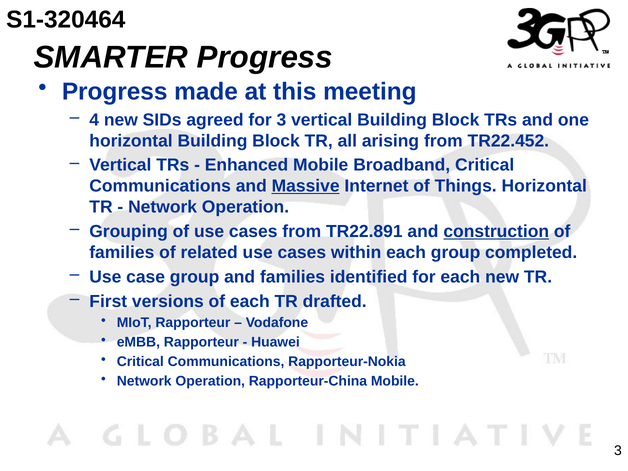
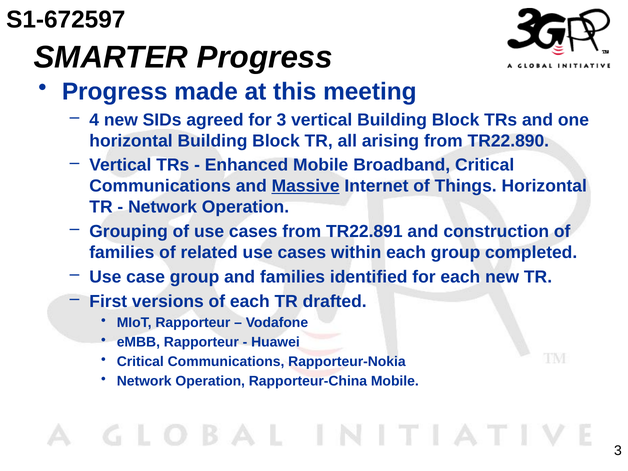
S1-320464: S1-320464 -> S1-672597 (66, 19)
TR22.452: TR22.452 -> TR22.890 (508, 141)
construction underline: present -> none (496, 232)
